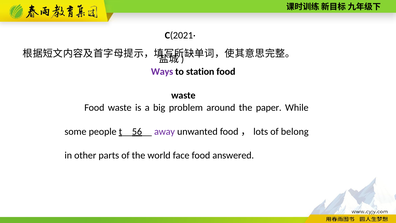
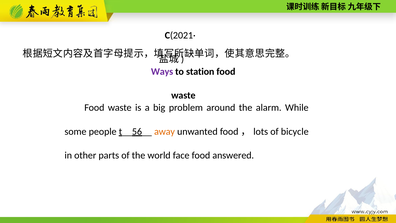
paper: paper -> alarm (269, 108)
away colour: purple -> orange (165, 131)
belong: belong -> bicycle (295, 131)
